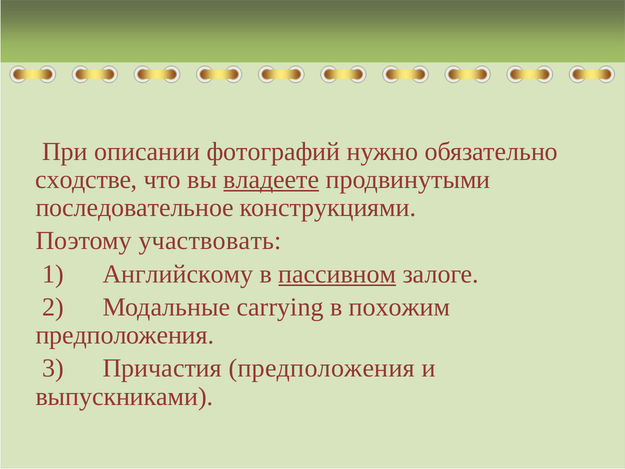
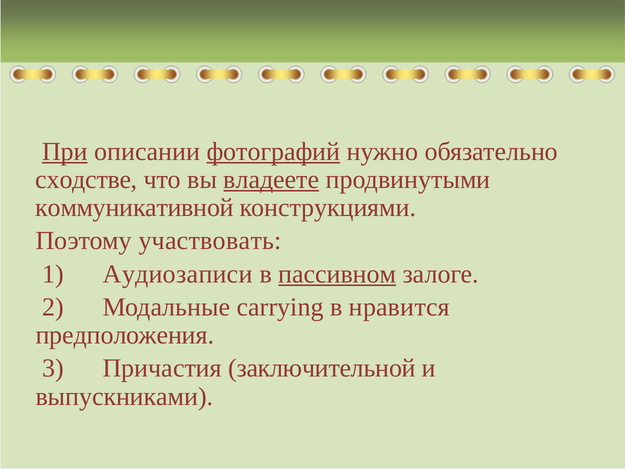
При underline: none -> present (65, 151)
фотографий underline: none -> present (273, 151)
последовательное: последовательное -> коммуникативной (135, 208)
Английскому: Английскому -> Аудиозаписи (178, 274)
похожим: похожим -> нравится (399, 307)
Причастия предположения: предположения -> заключительной (322, 368)
